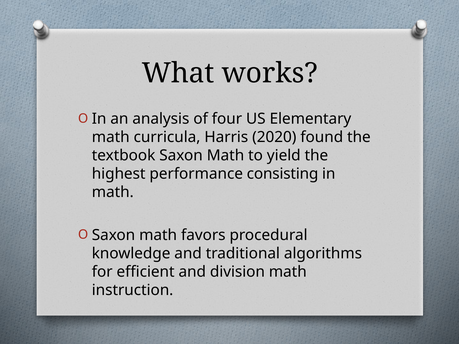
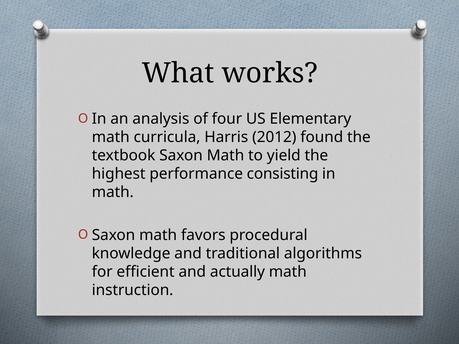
2020: 2020 -> 2012 (274, 137)
division: division -> actually (237, 272)
